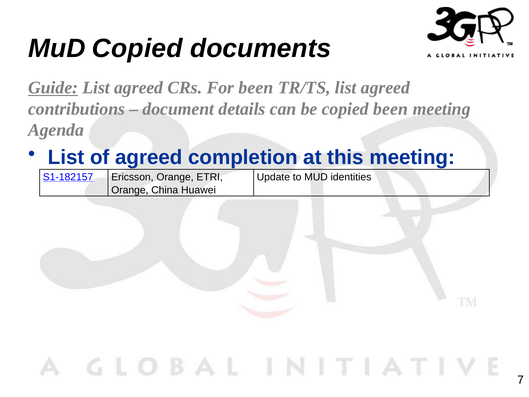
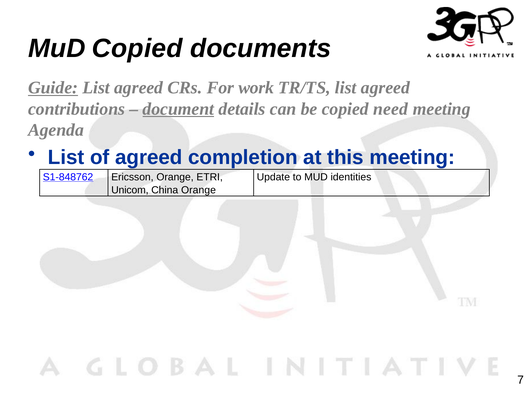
For been: been -> work (256, 88)
document underline: none -> present (178, 109)
copied been: been -> need (391, 109)
S1-182157: S1-182157 -> S1-848762 (68, 177)
Orange: Orange -> Unicom (130, 190)
China Huawei: Huawei -> Orange (198, 190)
